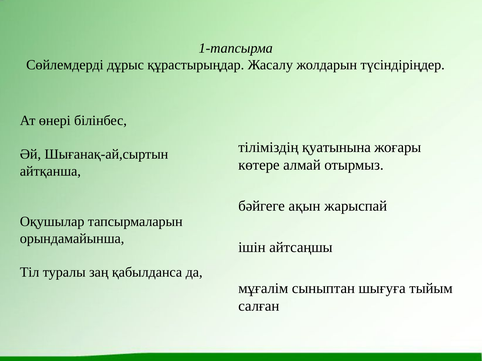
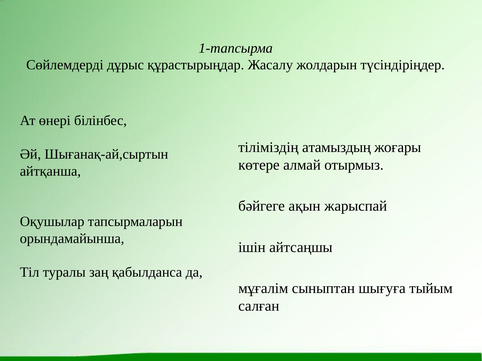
қуатынына: қуатынына -> атамыздың (336, 148)
